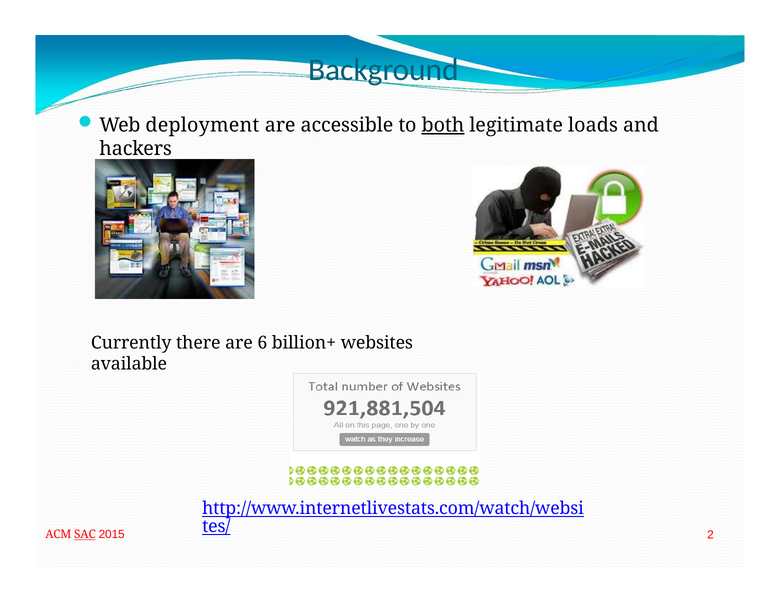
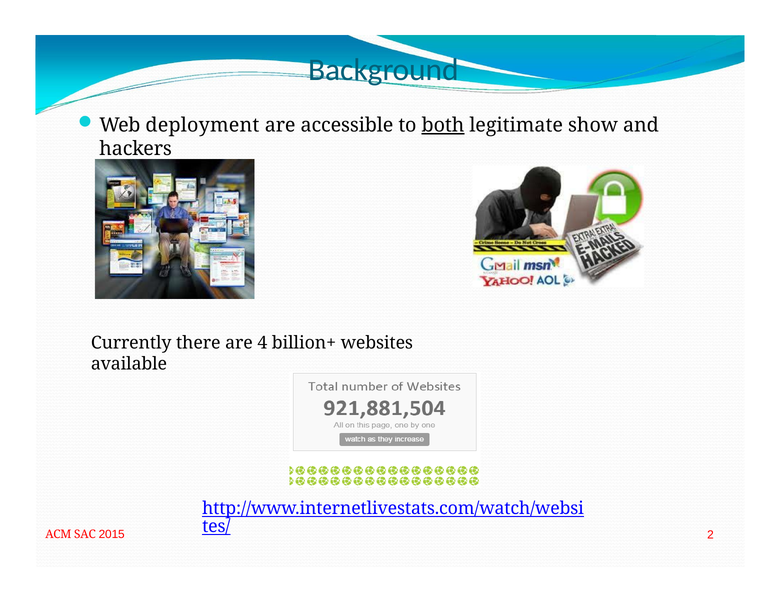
loads: loads -> show (593, 125)
6: 6 -> 4 (262, 343)
SAC underline: present -> none (85, 535)
